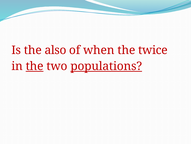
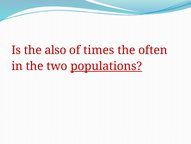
when: when -> times (99, 50)
twice: twice -> often (153, 50)
the underline: present -> none (35, 66)
